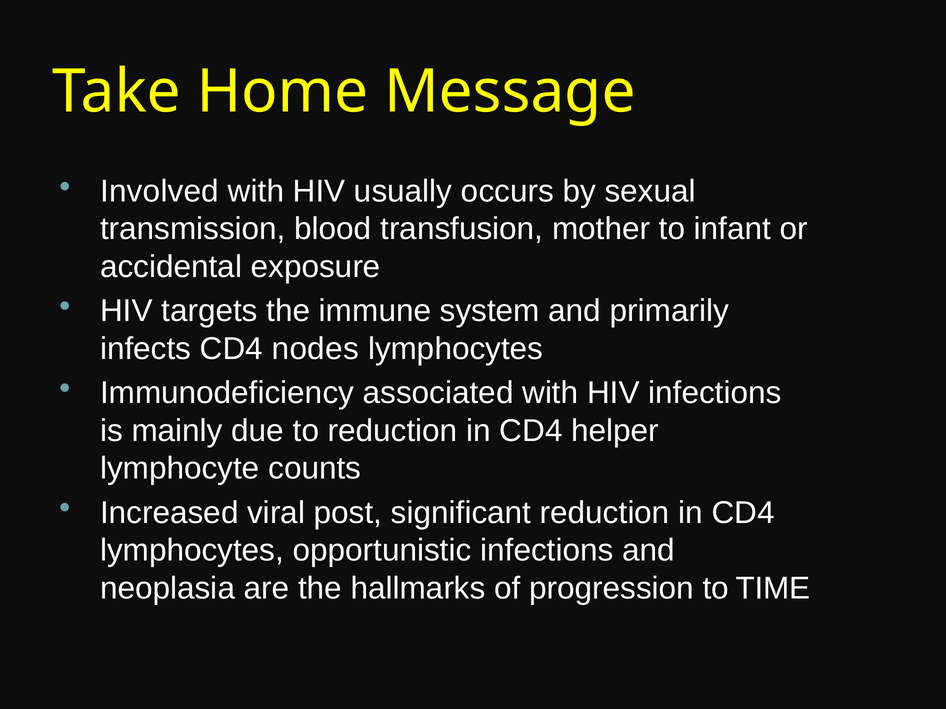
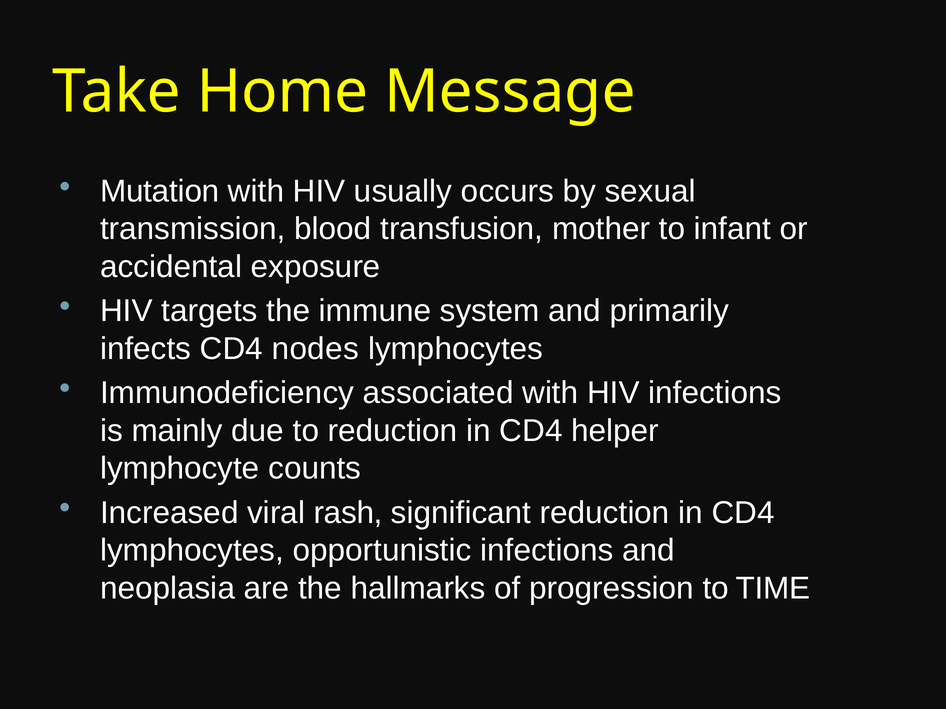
Involved: Involved -> Mutation (160, 191)
post: post -> rash (348, 513)
